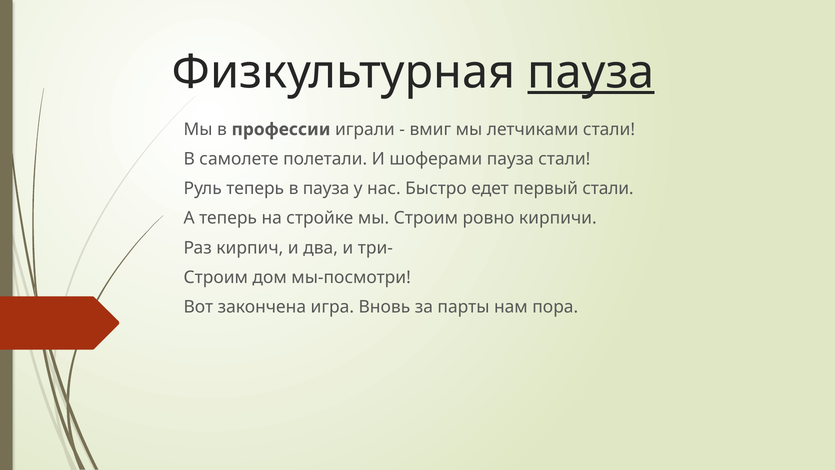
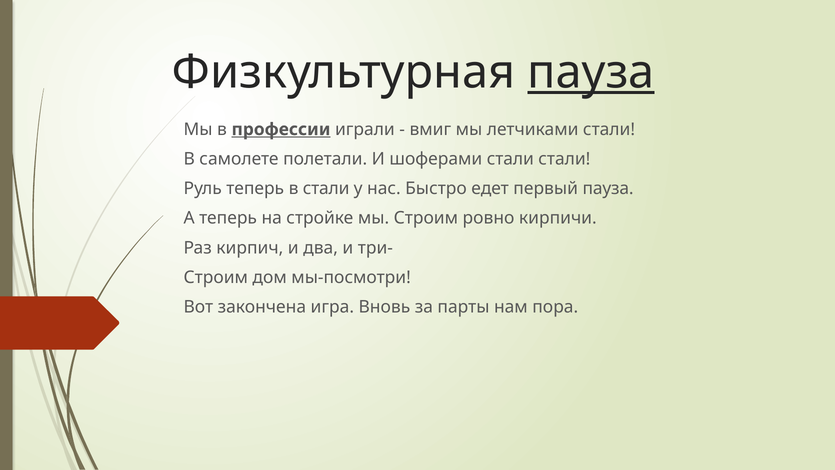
профессии underline: none -> present (281, 129)
шоферами пауза: пауза -> стали (510, 159)
в пауза: пауза -> стали (326, 188)
первый стали: стали -> пауза (608, 188)
